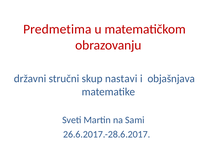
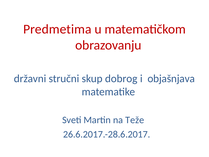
nastavi: nastavi -> dobrog (121, 78)
Sami: Sami -> Teže (135, 120)
